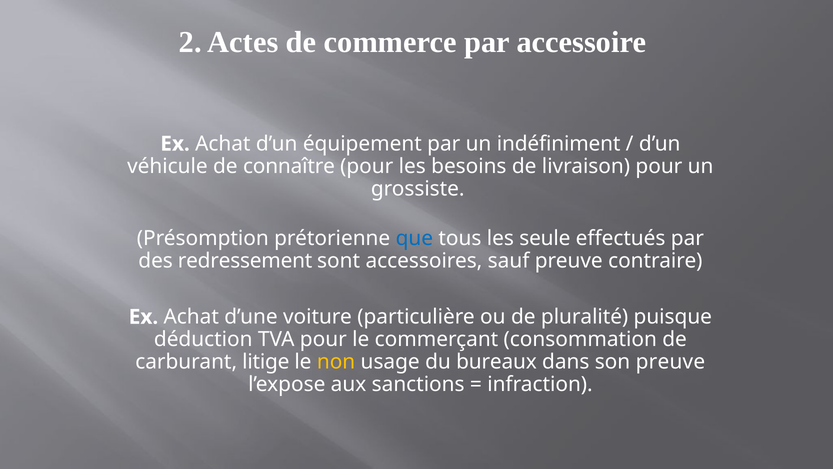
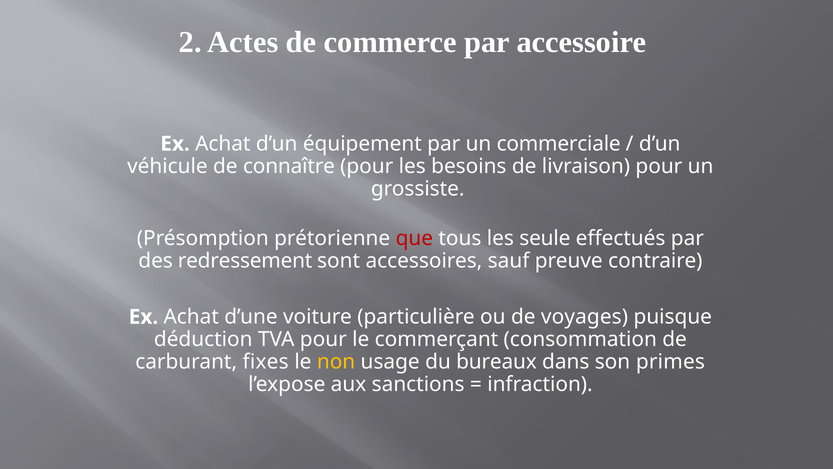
indéfiniment: indéfiniment -> commerciale (559, 144)
que colour: blue -> red (414, 238)
pluralité: pluralité -> voyages (585, 317)
litige: litige -> fixes (266, 362)
son preuve: preuve -> primes (670, 362)
